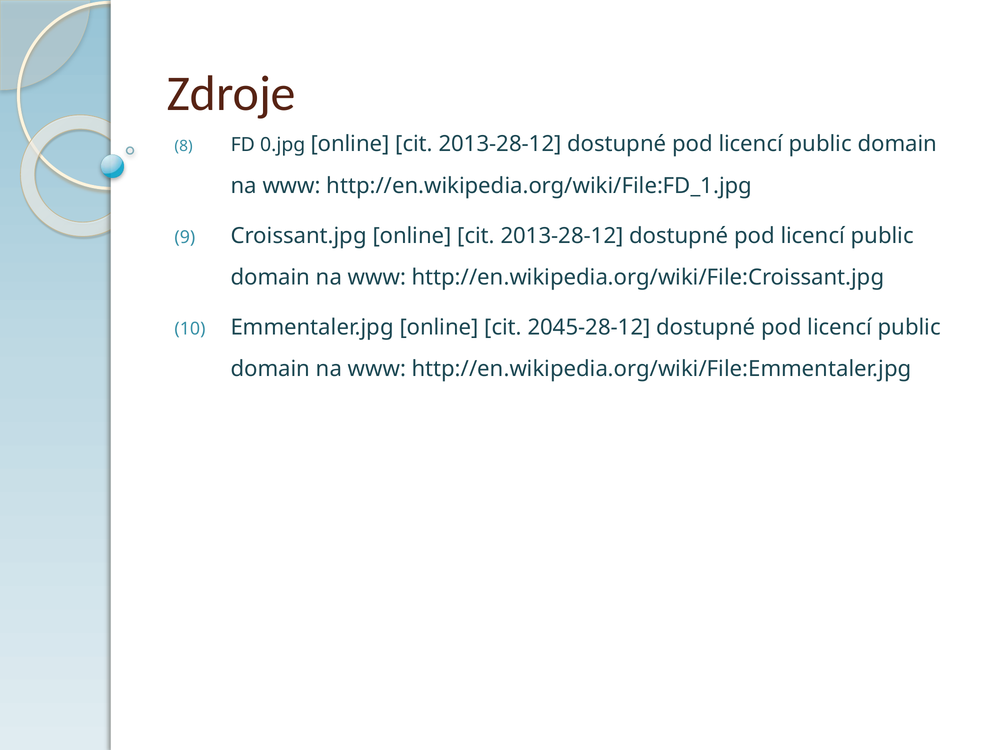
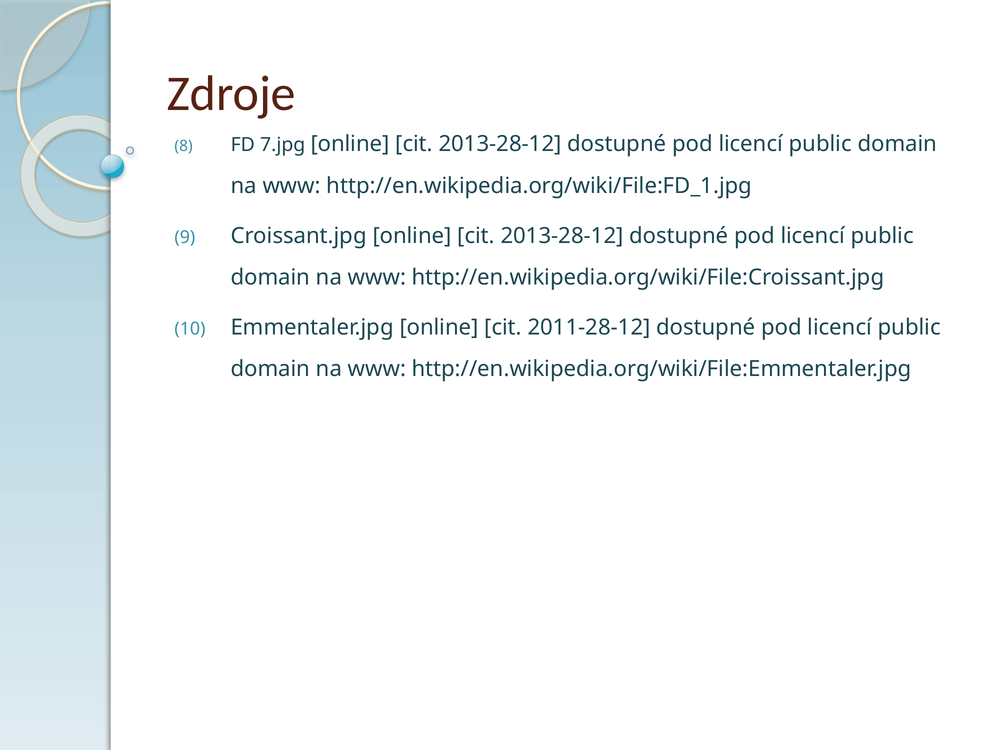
0.jpg: 0.jpg -> 7.jpg (283, 145)
2045-28-12: 2045-28-12 -> 2011-28-12 (589, 327)
